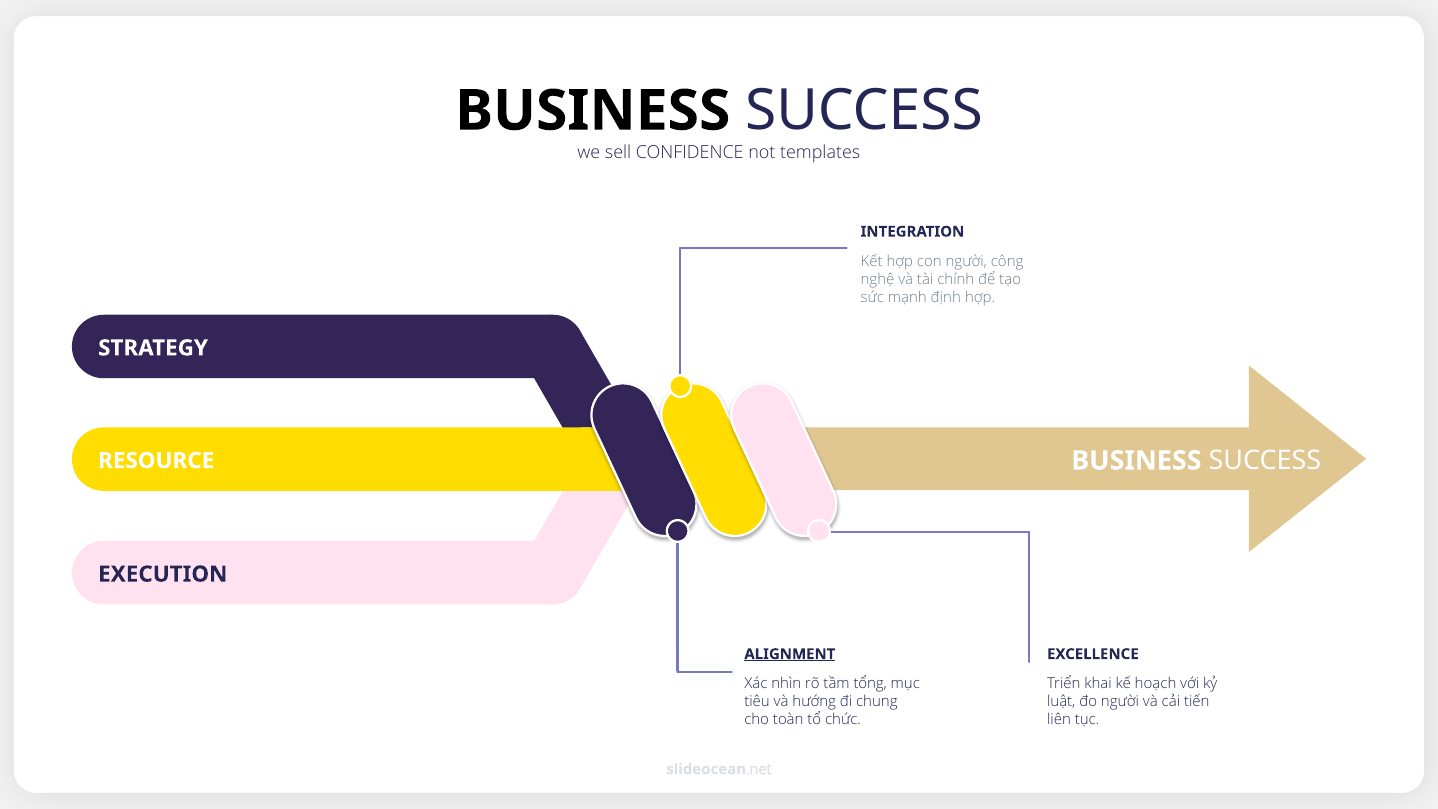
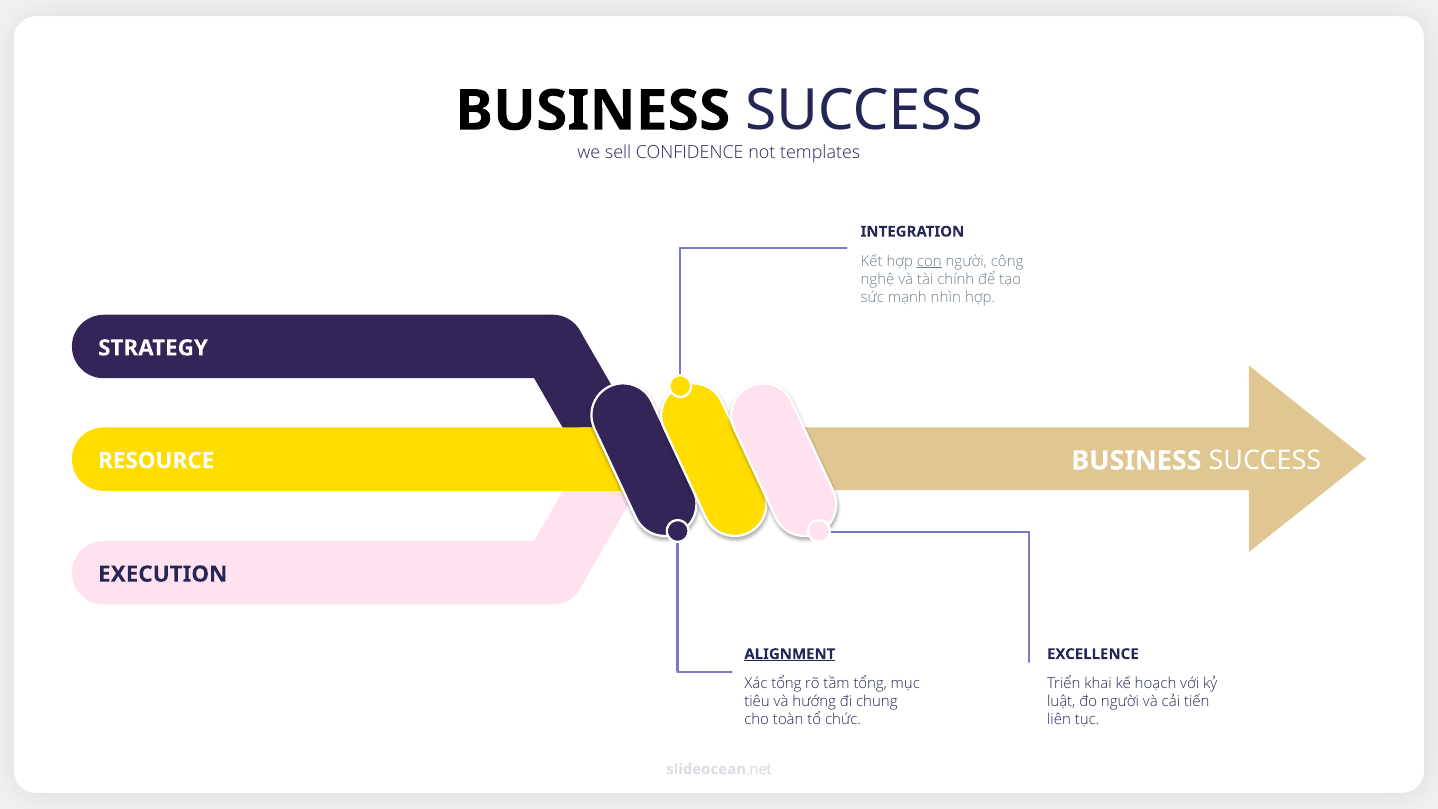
con underline: none -> present (929, 261)
định: định -> nhìn (946, 297)
Xác nhìn: nhìn -> tổng (786, 684)
